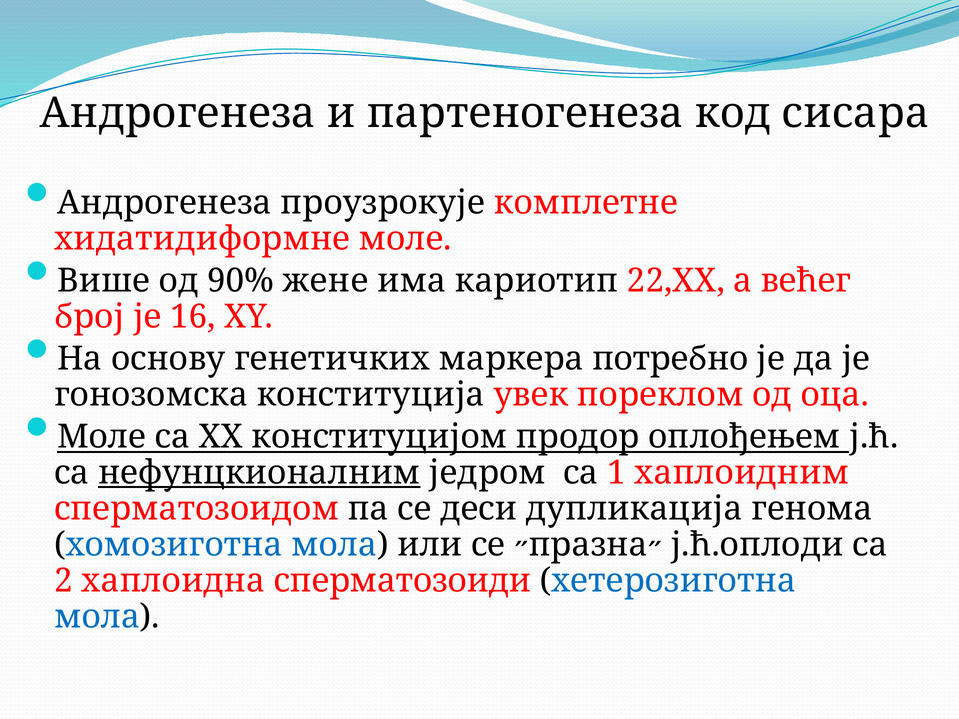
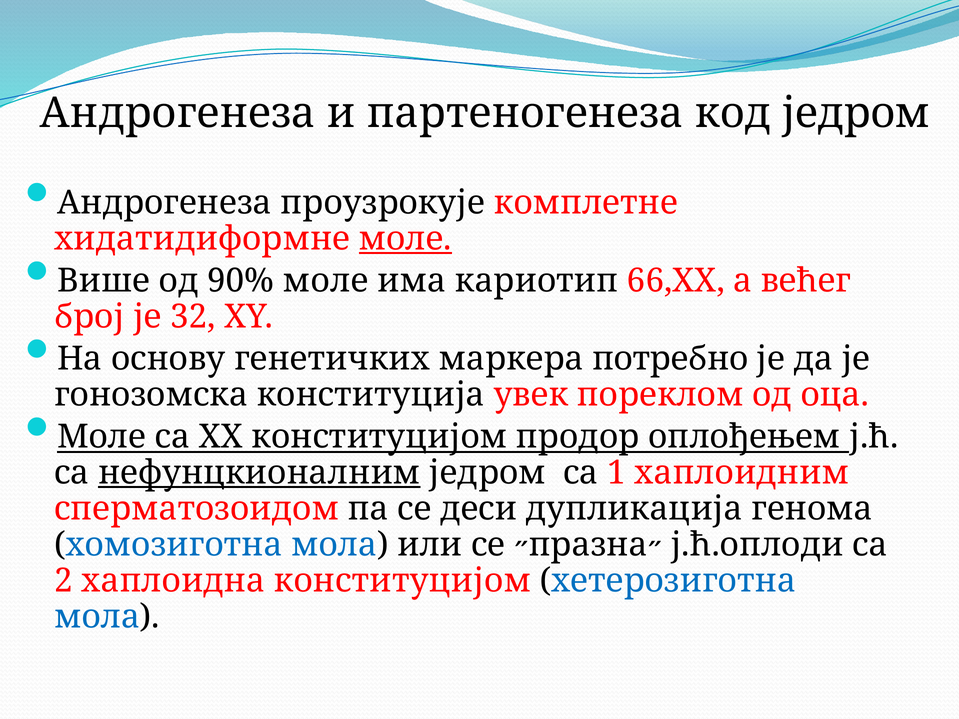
код сисара: сисара -> једром (856, 113)
моле underline: none -> present (405, 239)
90% жене: жене -> моле (326, 281)
22,ХХ: 22,ХХ -> 66,ХХ (676, 281)
16: 16 -> 32 (193, 317)
хаплоидна сперматозоиди: сперматозоиди -> конституцијом (402, 581)
